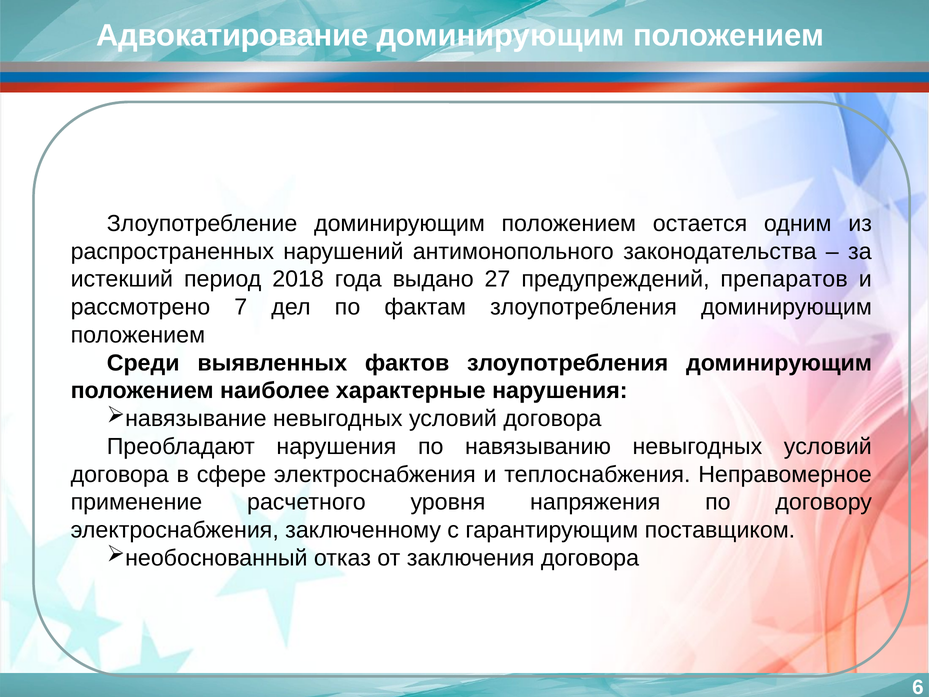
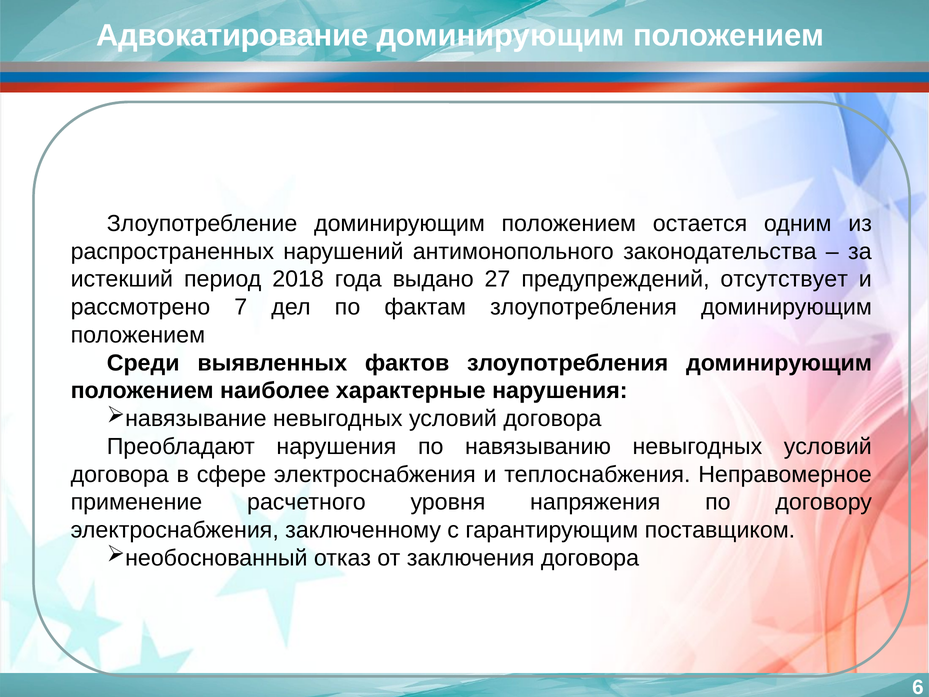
препаратов: препаратов -> отсутствует (784, 279)
